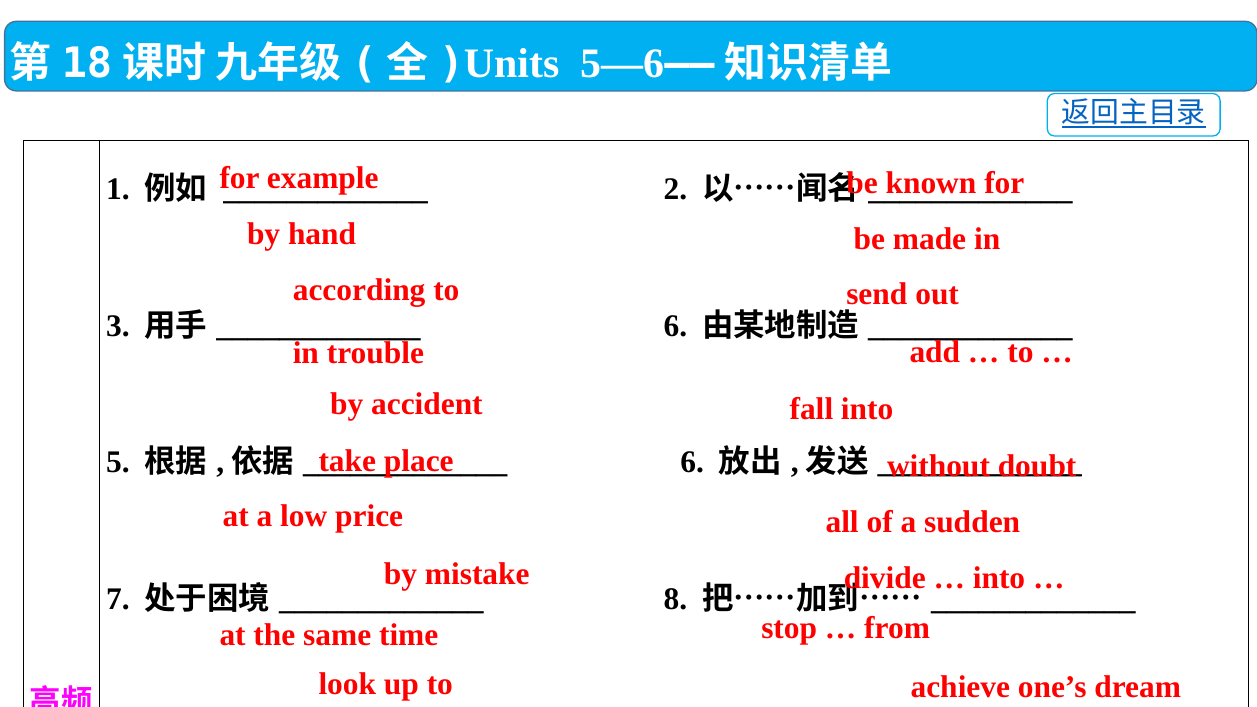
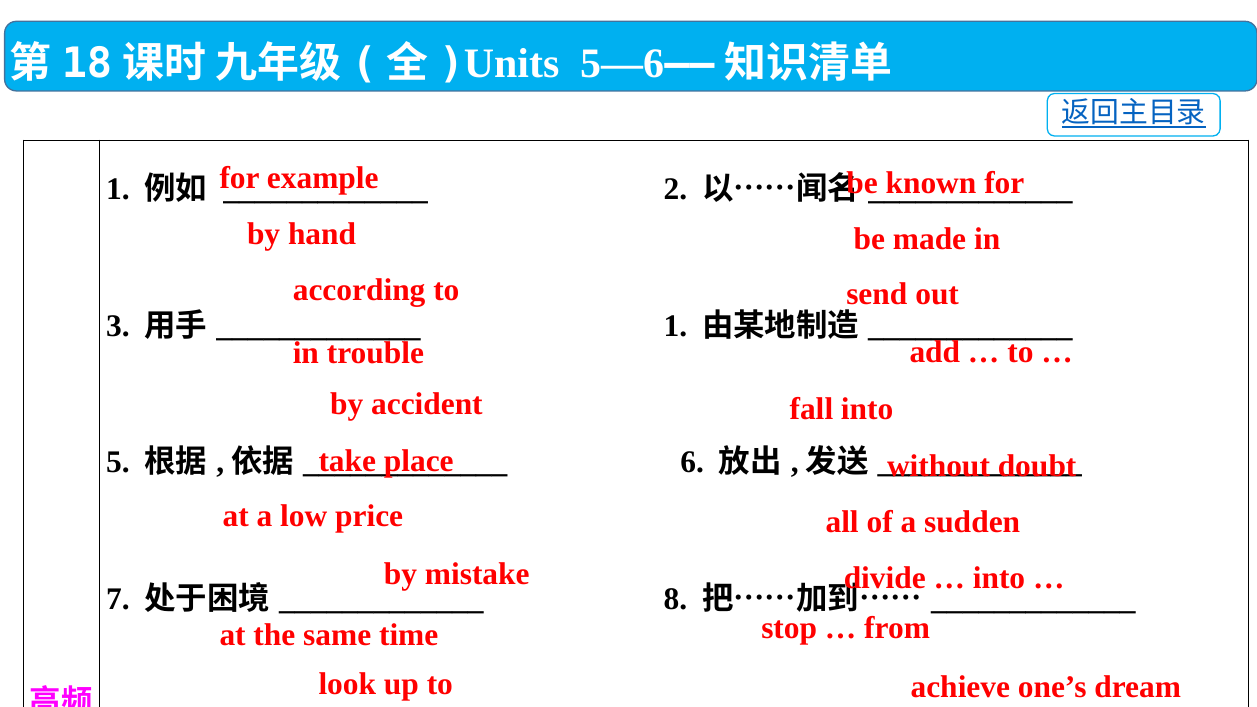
6: 6 -> 1 (675, 326)
